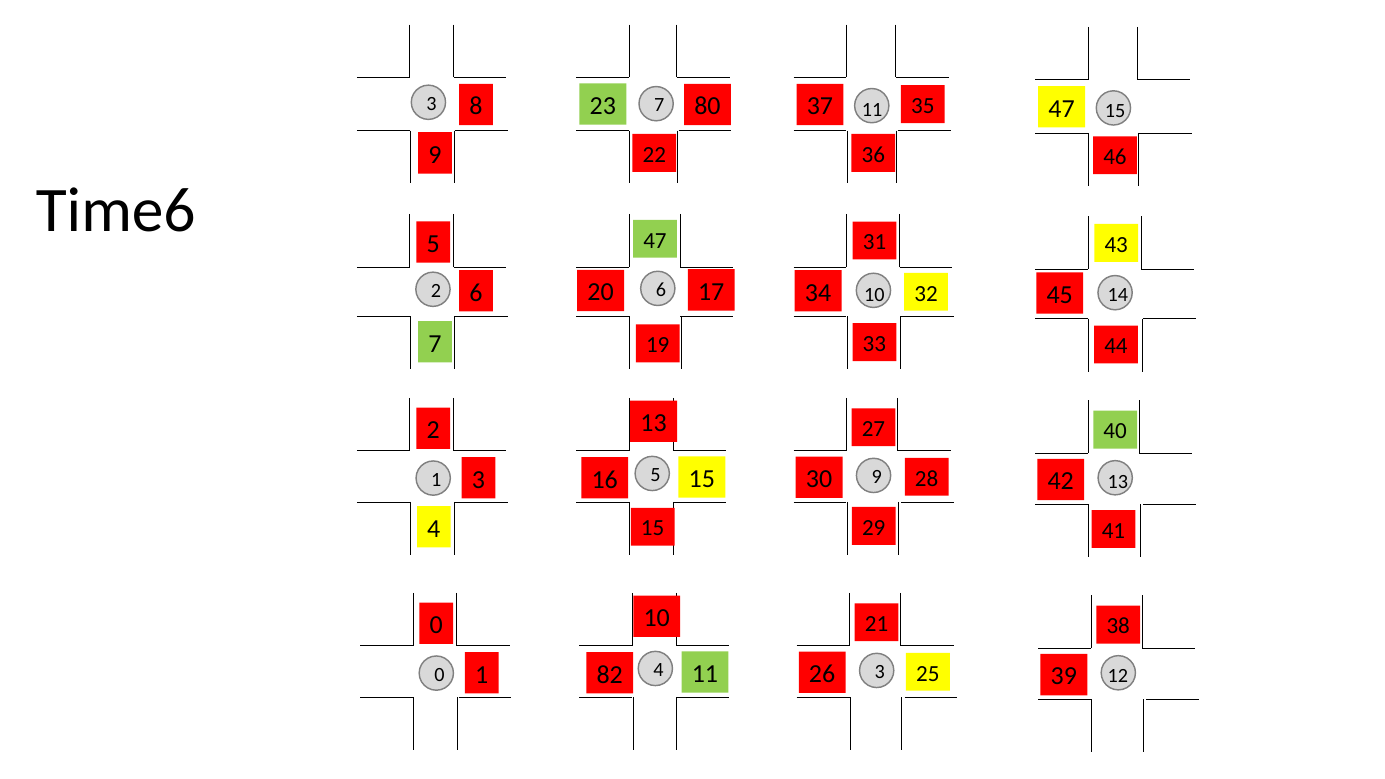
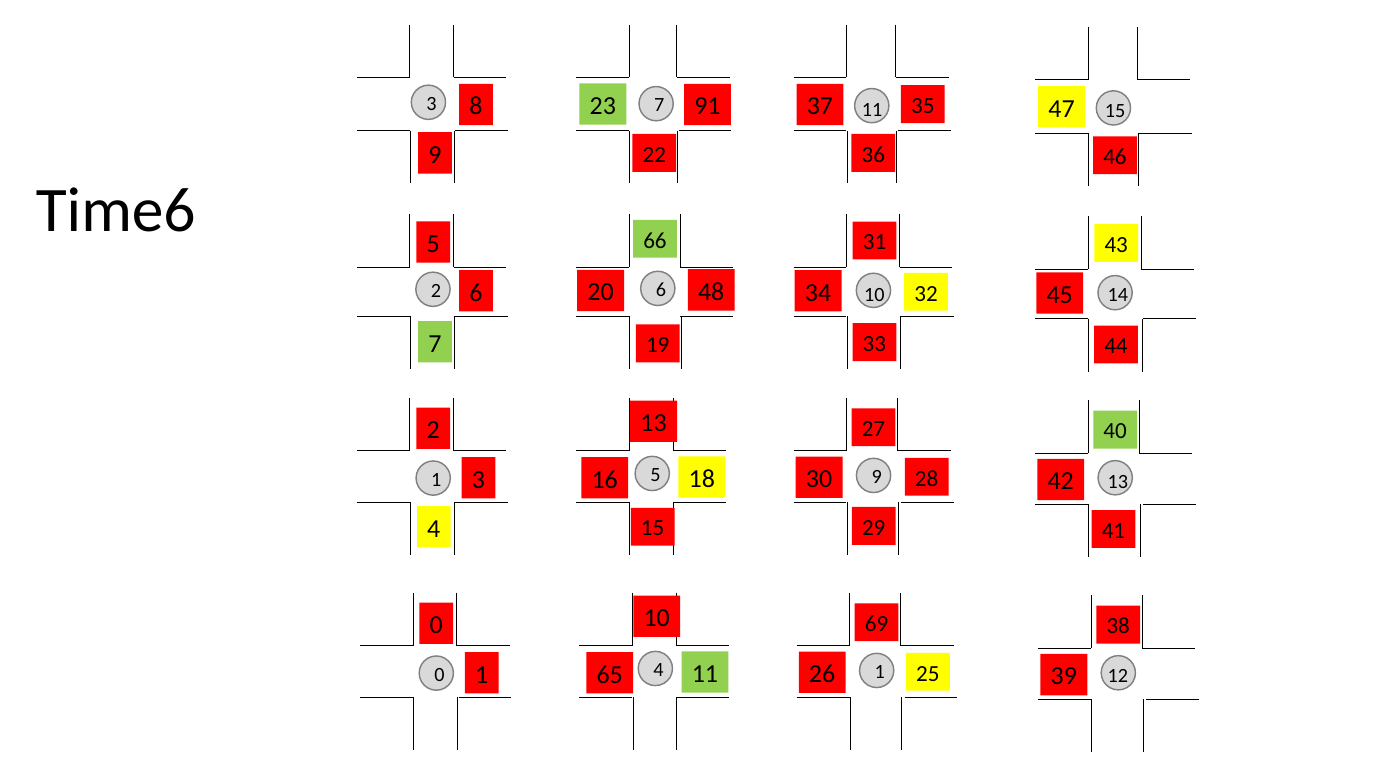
80: 80 -> 91 (707, 106)
Time6 47: 47 -> 66 (655, 240)
17: 17 -> 48 (711, 292)
16 15: 15 -> 18 (702, 479)
21: 21 -> 69 (877, 624)
82: 82 -> 65 (610, 675)
4 3: 3 -> 1 (880, 672)
